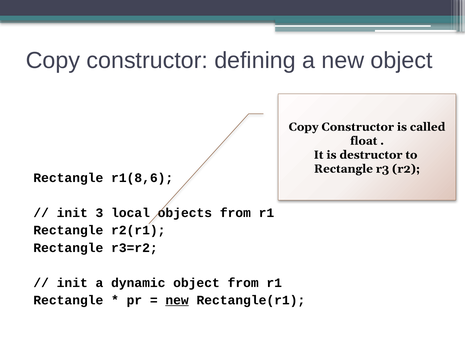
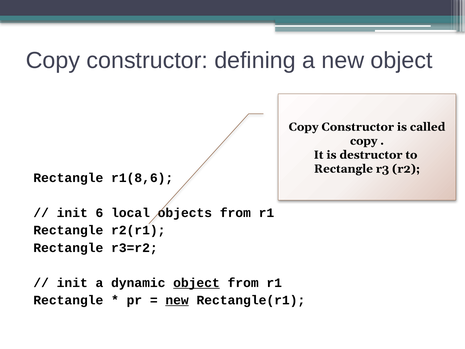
float: float -> copy (364, 141)
3: 3 -> 6 (99, 213)
object underline: none -> present (196, 283)
